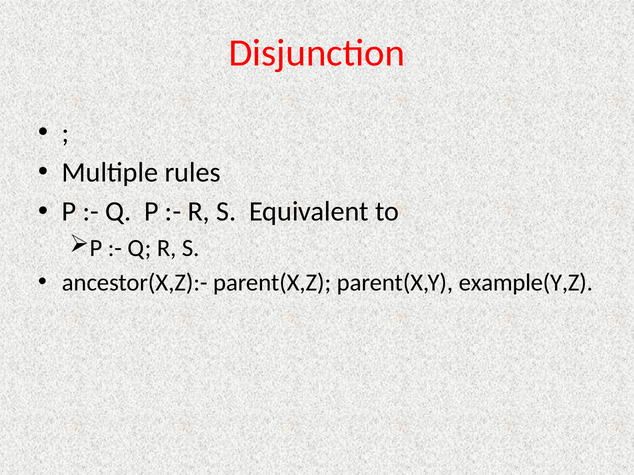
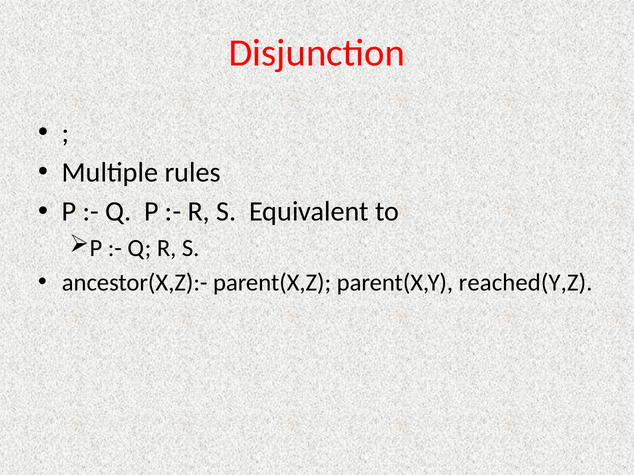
example(Y,Z: example(Y,Z -> reached(Y,Z (526, 283)
